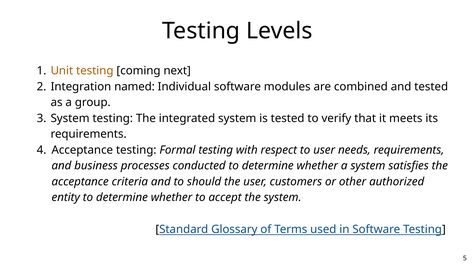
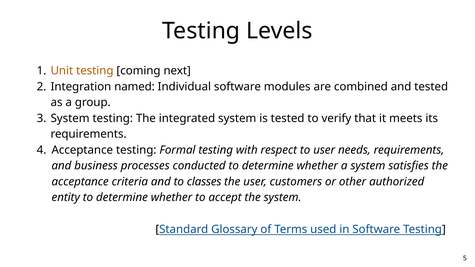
should: should -> classes (204, 182)
